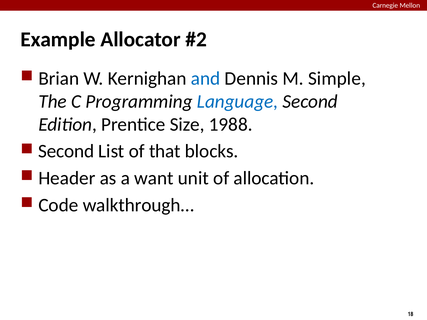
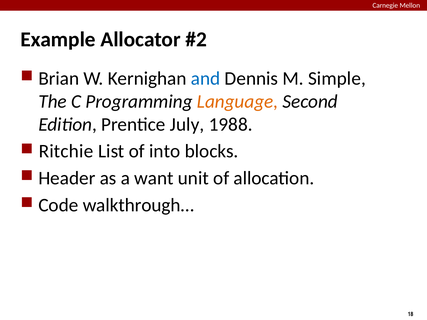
Language colour: blue -> orange (238, 101)
Size: Size -> July (187, 125)
Second: Second -> Ritchie (66, 151)
that: that -> into (165, 151)
